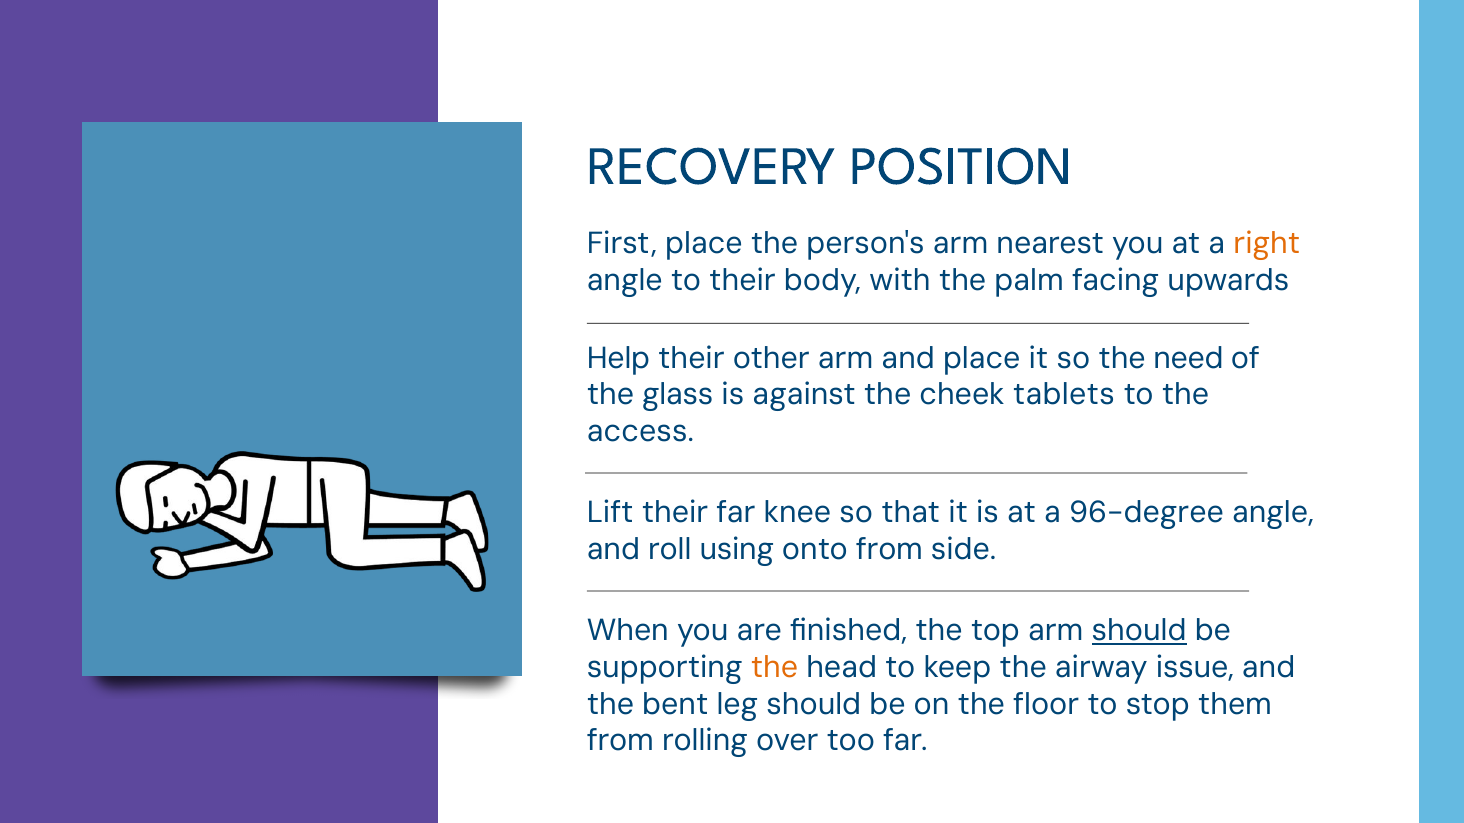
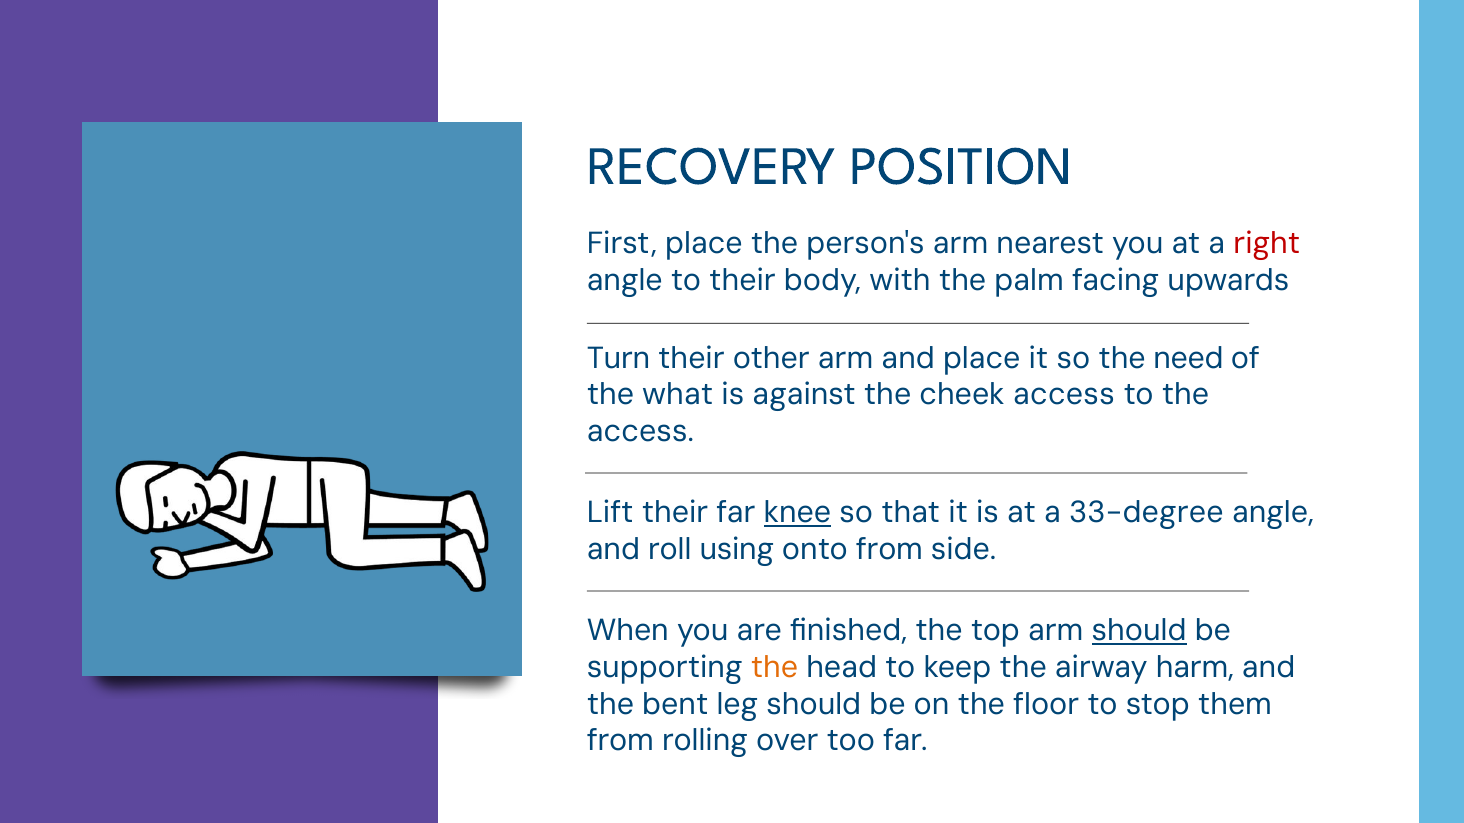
right colour: orange -> red (1267, 244)
Help: Help -> Turn (619, 358)
glass: glass -> what (678, 395)
cheek tablets: tablets -> access (1064, 395)
knee underline: none -> present (797, 513)
96-degree: 96-degree -> 33-degree (1146, 513)
issue: issue -> harm (1195, 668)
